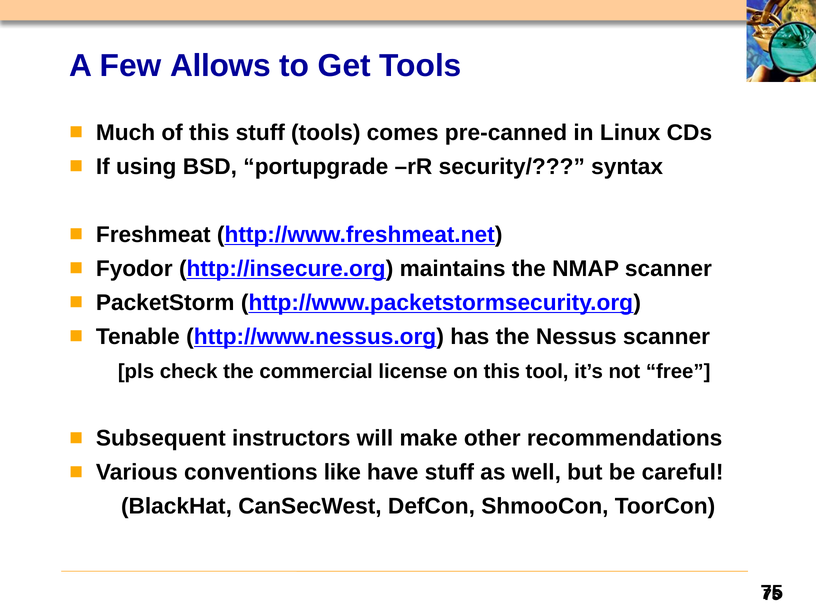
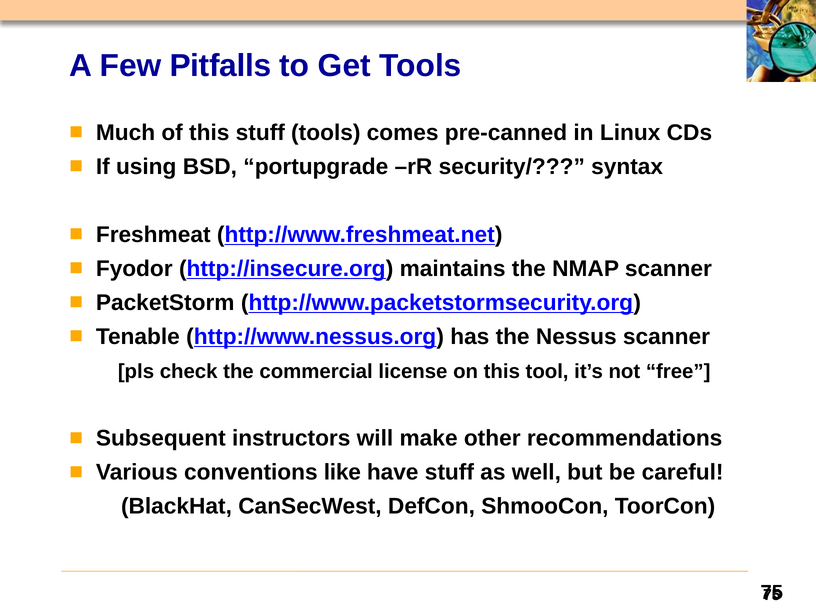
Allows: Allows -> Pitfalls (220, 66)
